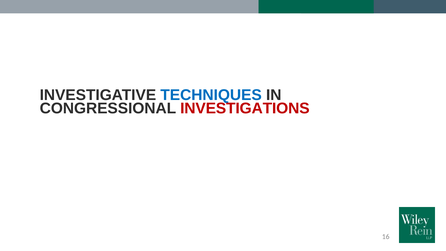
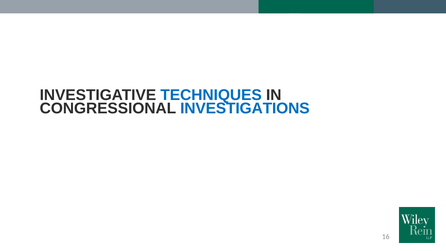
INVESTIGATIONS colour: red -> blue (245, 108)
